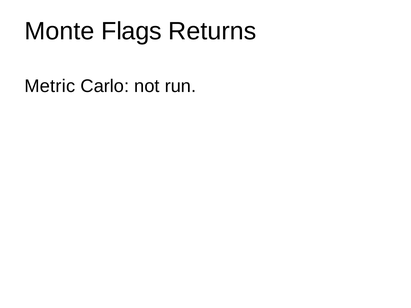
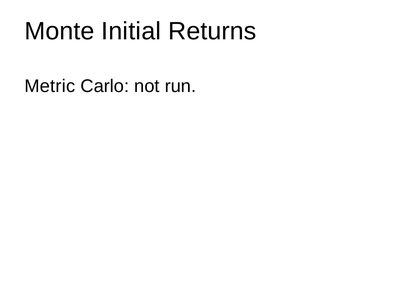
Flags: Flags -> Initial (131, 31)
